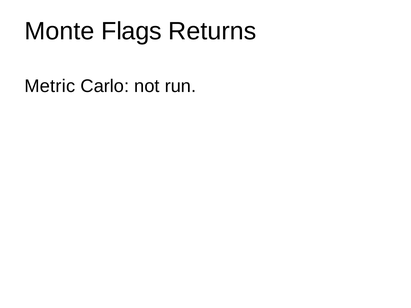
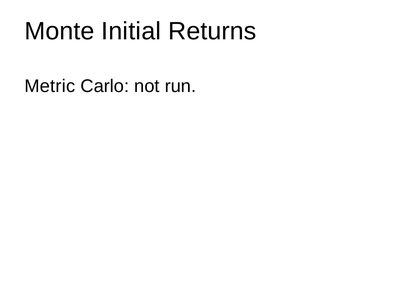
Flags: Flags -> Initial (131, 31)
